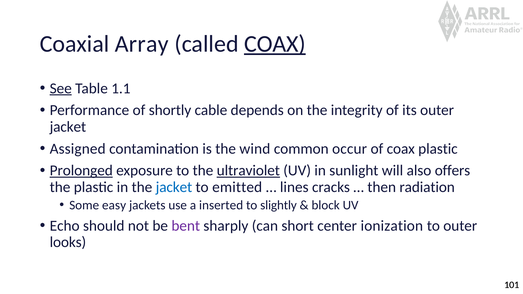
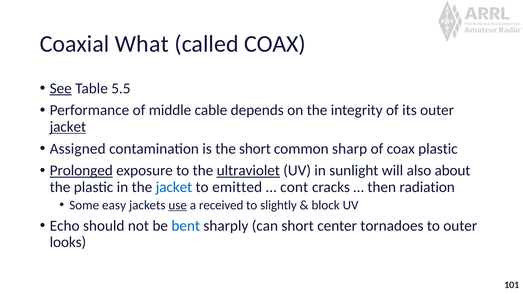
Array: Array -> What (142, 44)
COAX underline: present -> none (275, 44)
1.1: 1.1 -> 5.5 (121, 88)
shortly: shortly -> middle (170, 110)
jacket underline: none -> present (68, 127)
the wind: wind -> short (255, 149)
occur: occur -> sharp (350, 149)
offers: offers -> about (452, 171)
lines: lines -> cont (294, 187)
use underline: none -> present (178, 205)
inserted: inserted -> received (221, 205)
bent colour: purple -> blue (186, 226)
ionization: ionization -> tornadoes (392, 226)
